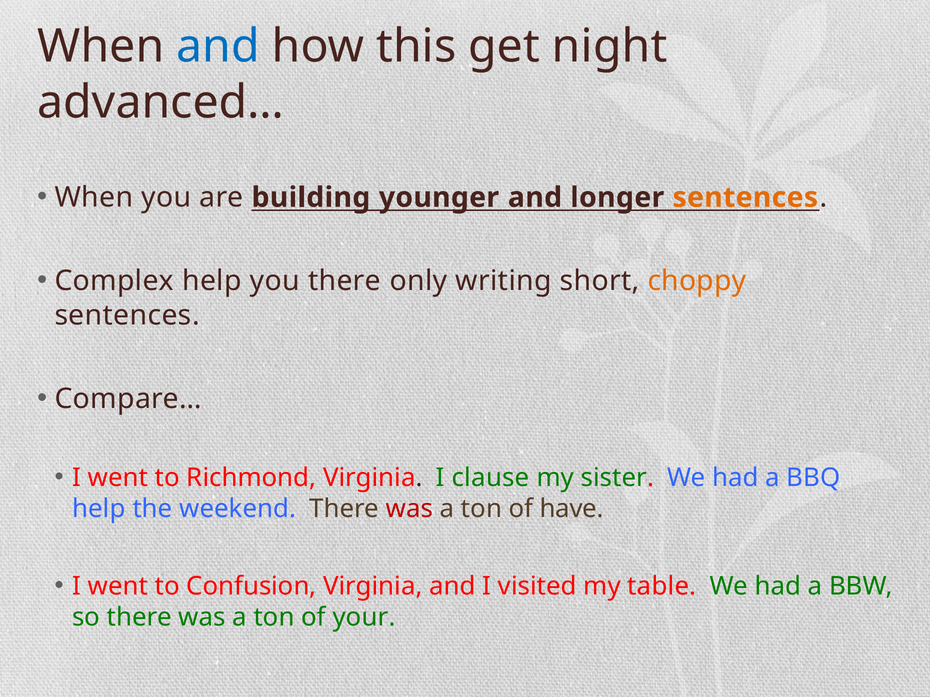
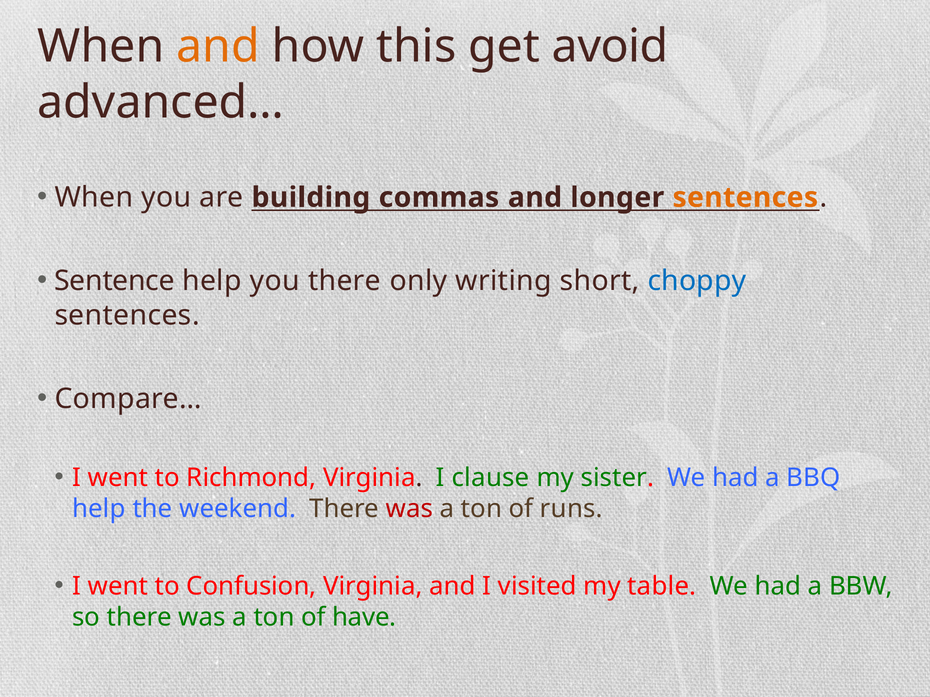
and colour: blue -> orange (218, 47)
night: night -> avoid (610, 47)
younger: younger -> commas (439, 198)
Complex: Complex -> Sentence (115, 281)
choppy colour: orange -> blue (697, 281)
have: have -> runs (571, 509)
your: your -> have (364, 618)
